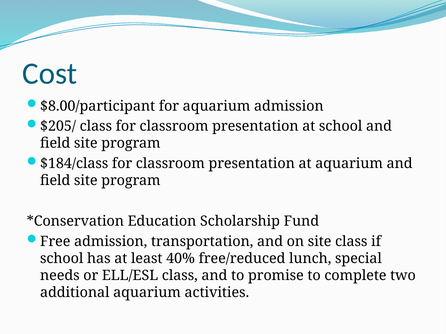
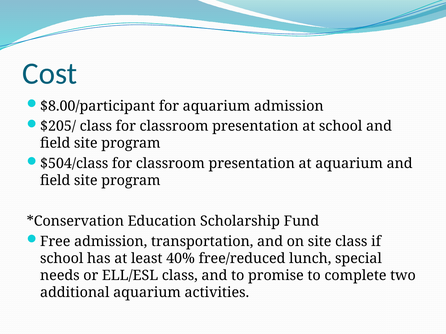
$184/class: $184/class -> $504/class (74, 164)
